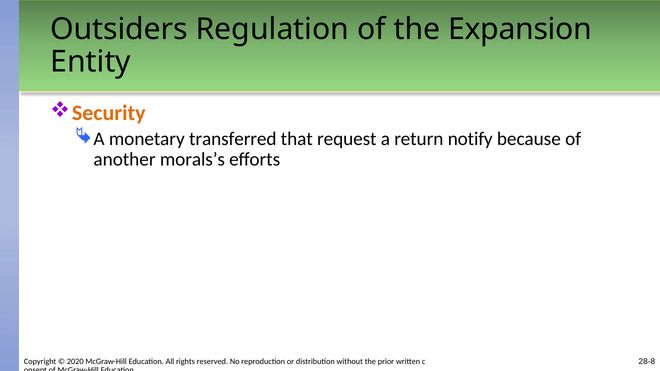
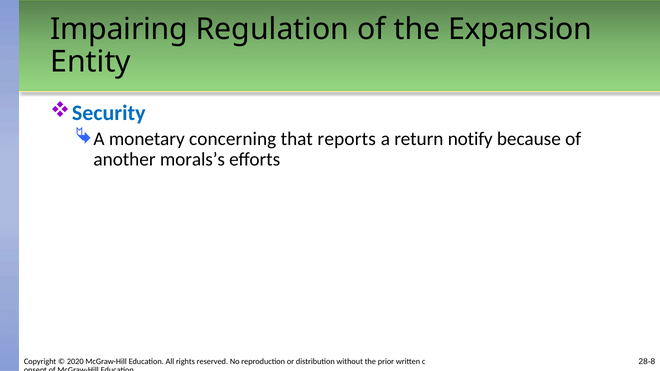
Outsiders: Outsiders -> Impairing (119, 29)
Security colour: orange -> blue (109, 113)
transferred: transferred -> concerning (233, 139)
request: request -> reports (347, 139)
